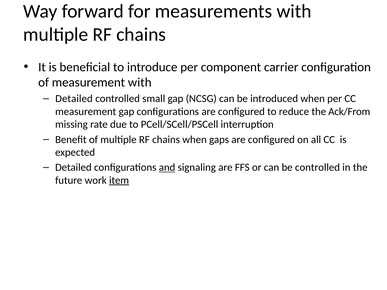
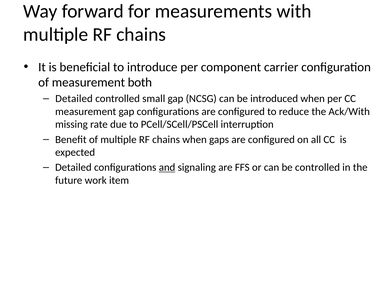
measurement with: with -> both (140, 83)
Ack/From: Ack/From -> Ack/With (349, 112)
item underline: present -> none (119, 180)
